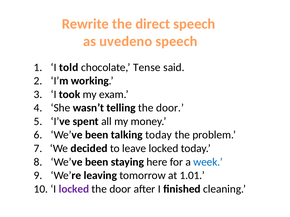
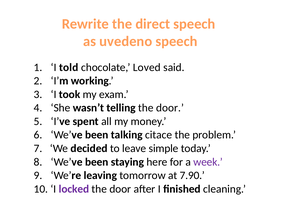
Tense: Tense -> Loved (147, 67)
talking today: today -> citace (159, 135)
leave locked: locked -> simple (164, 149)
week colour: blue -> purple (208, 162)
1.01: 1.01 -> 7.90 (192, 176)
